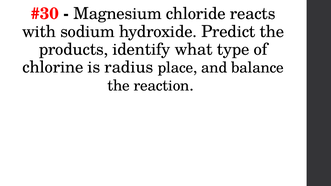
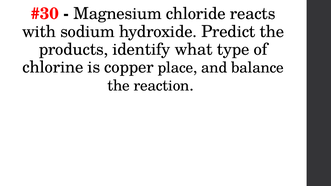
radius: radius -> copper (129, 67)
